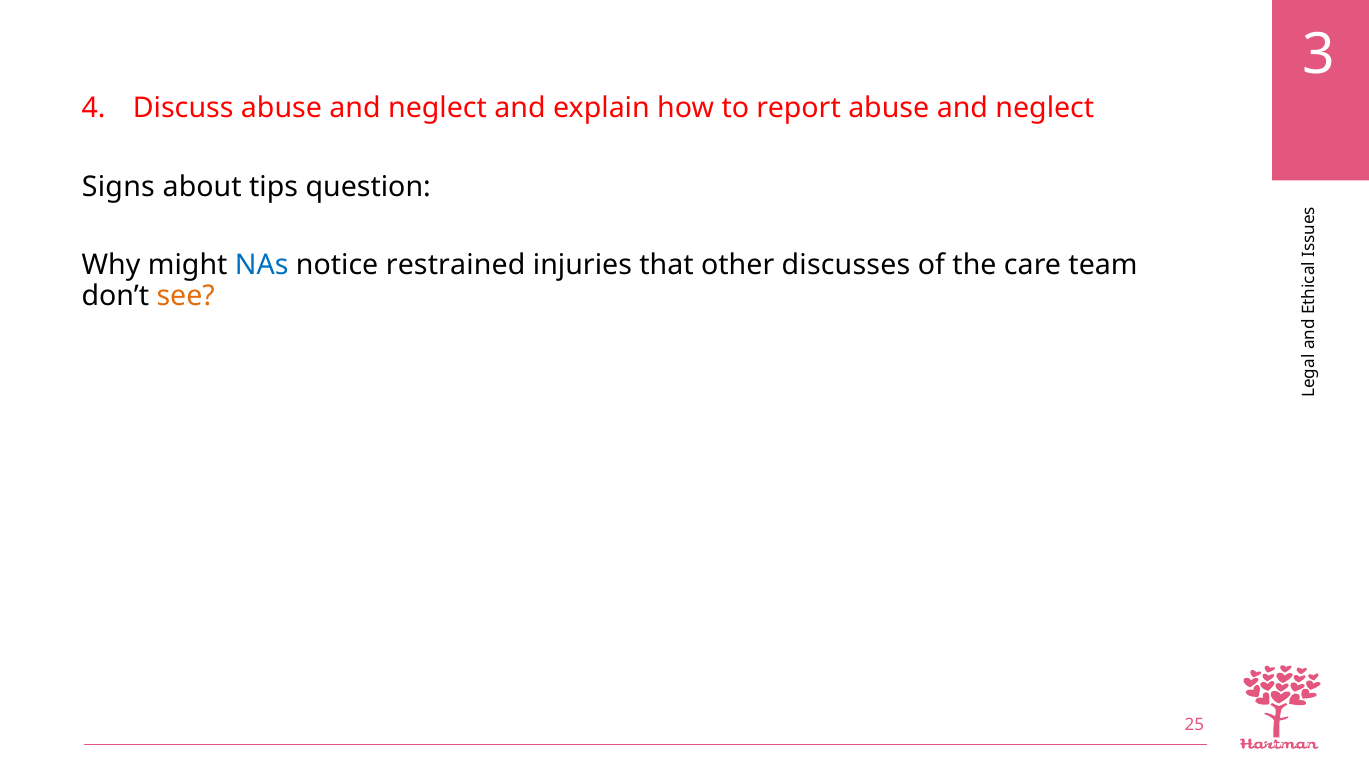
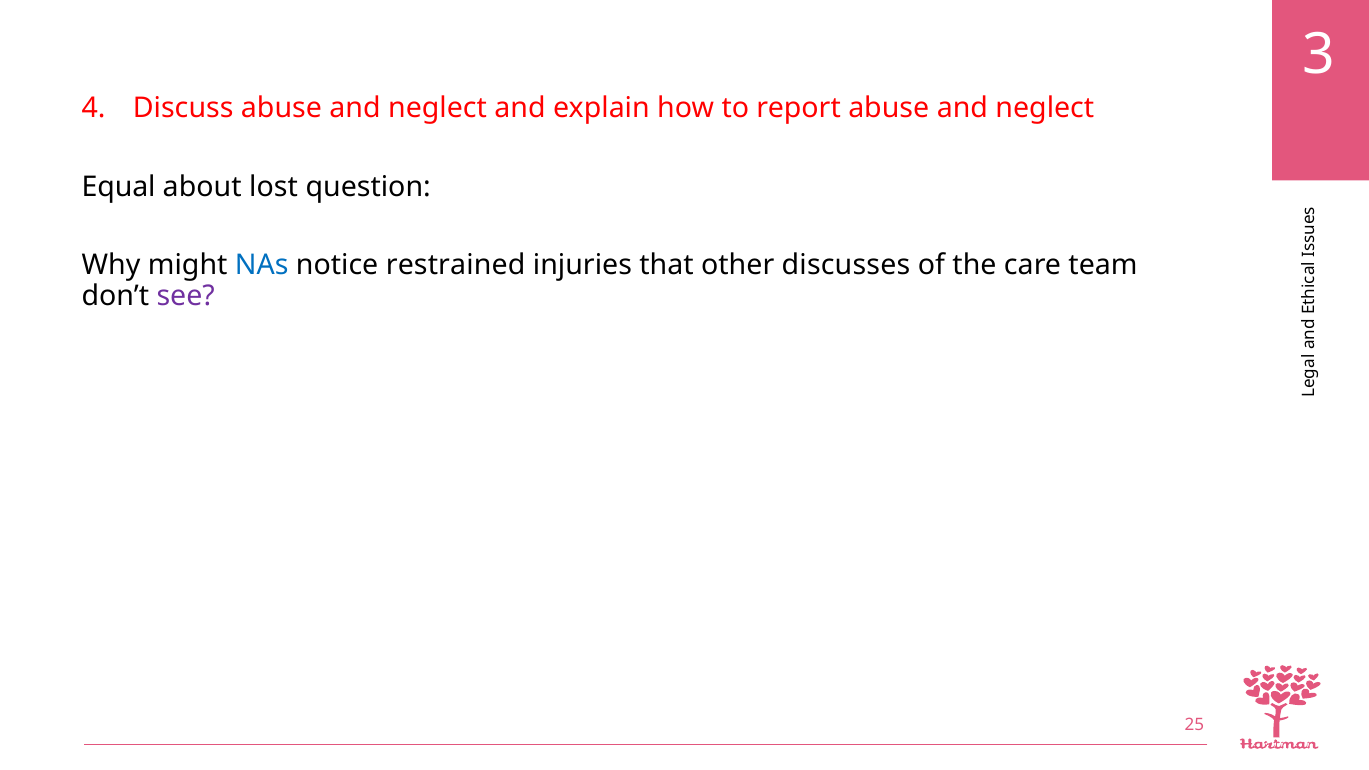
Signs: Signs -> Equal (119, 187)
tips: tips -> lost (274, 187)
see colour: orange -> purple (186, 296)
